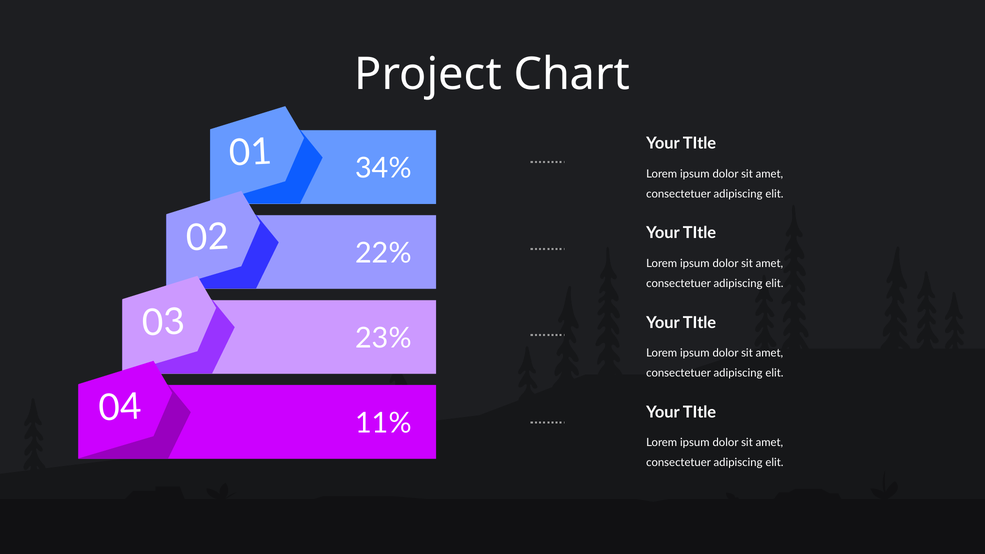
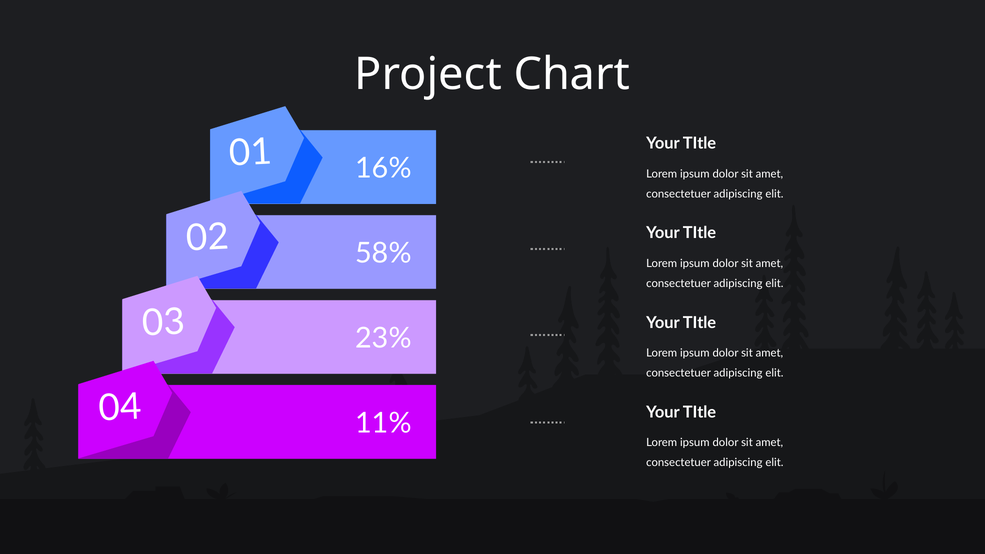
34%: 34% -> 16% (383, 168)
22%: 22% -> 58% (383, 253)
